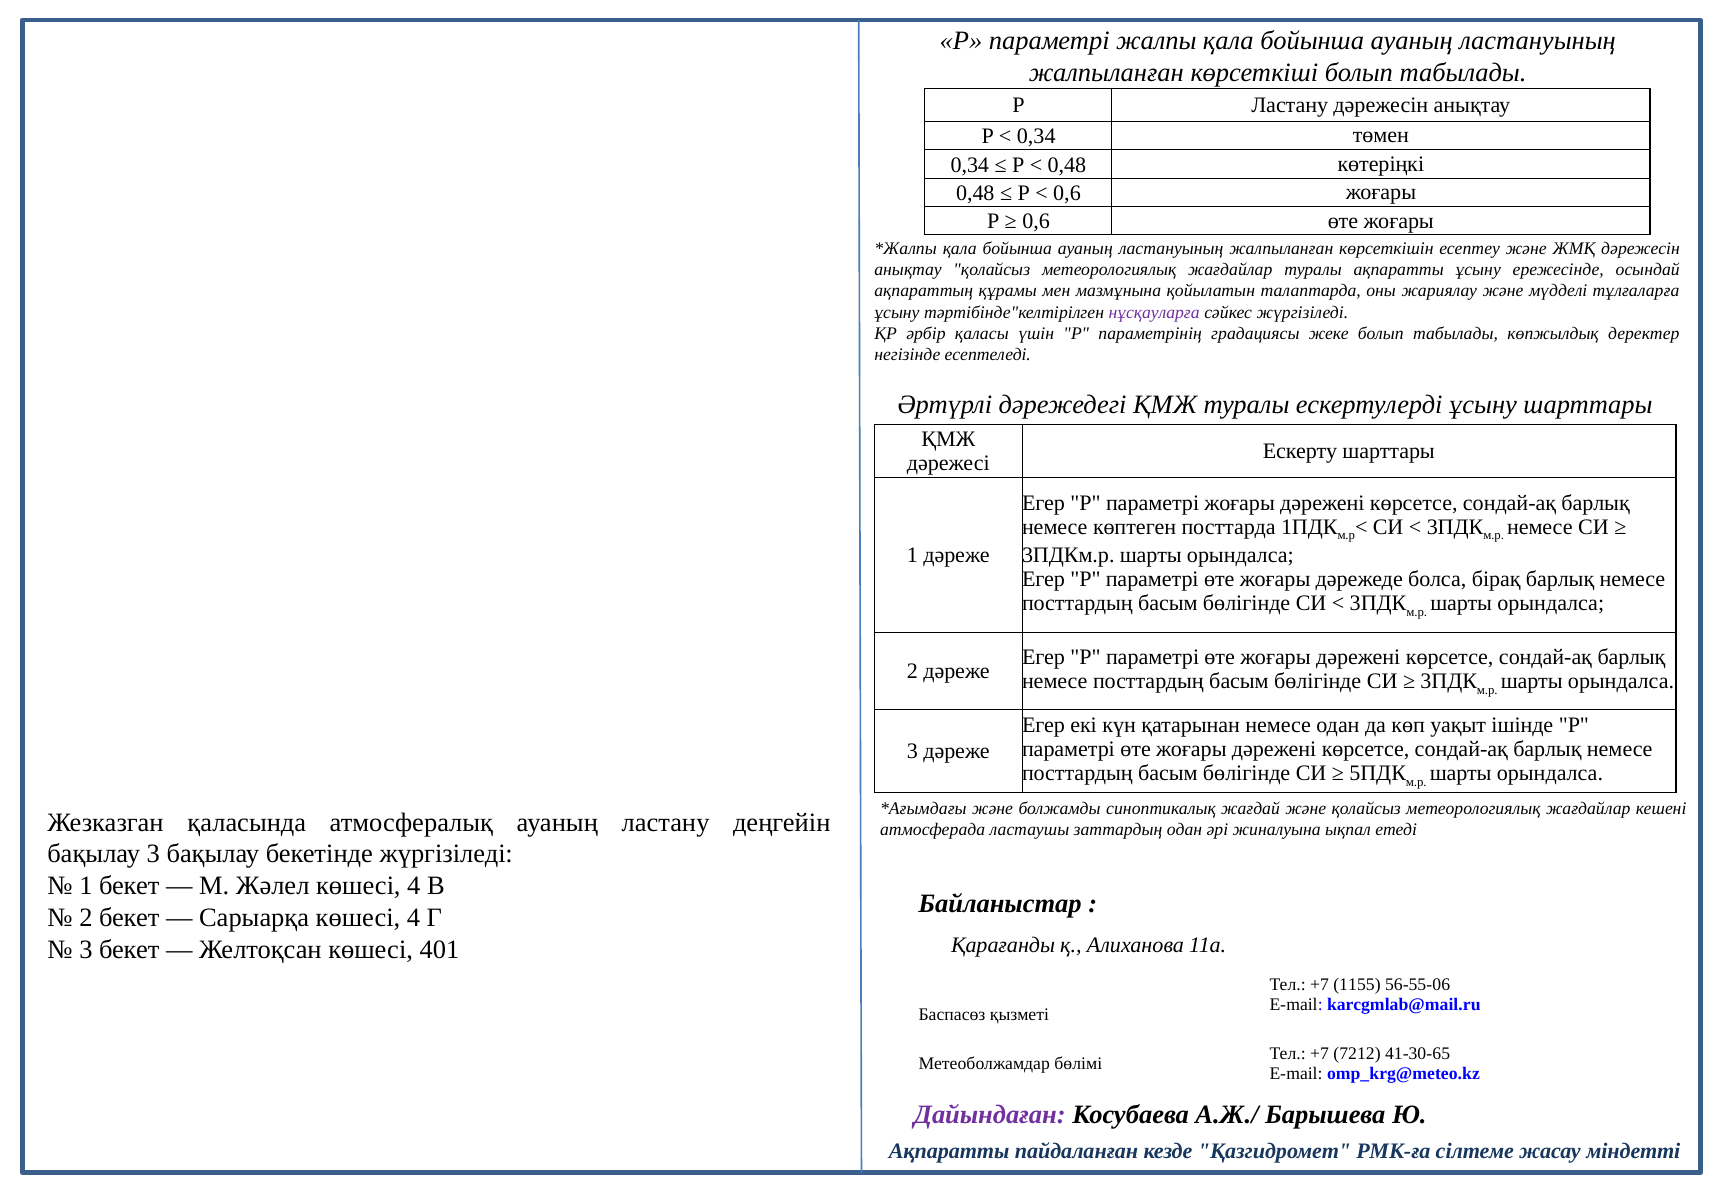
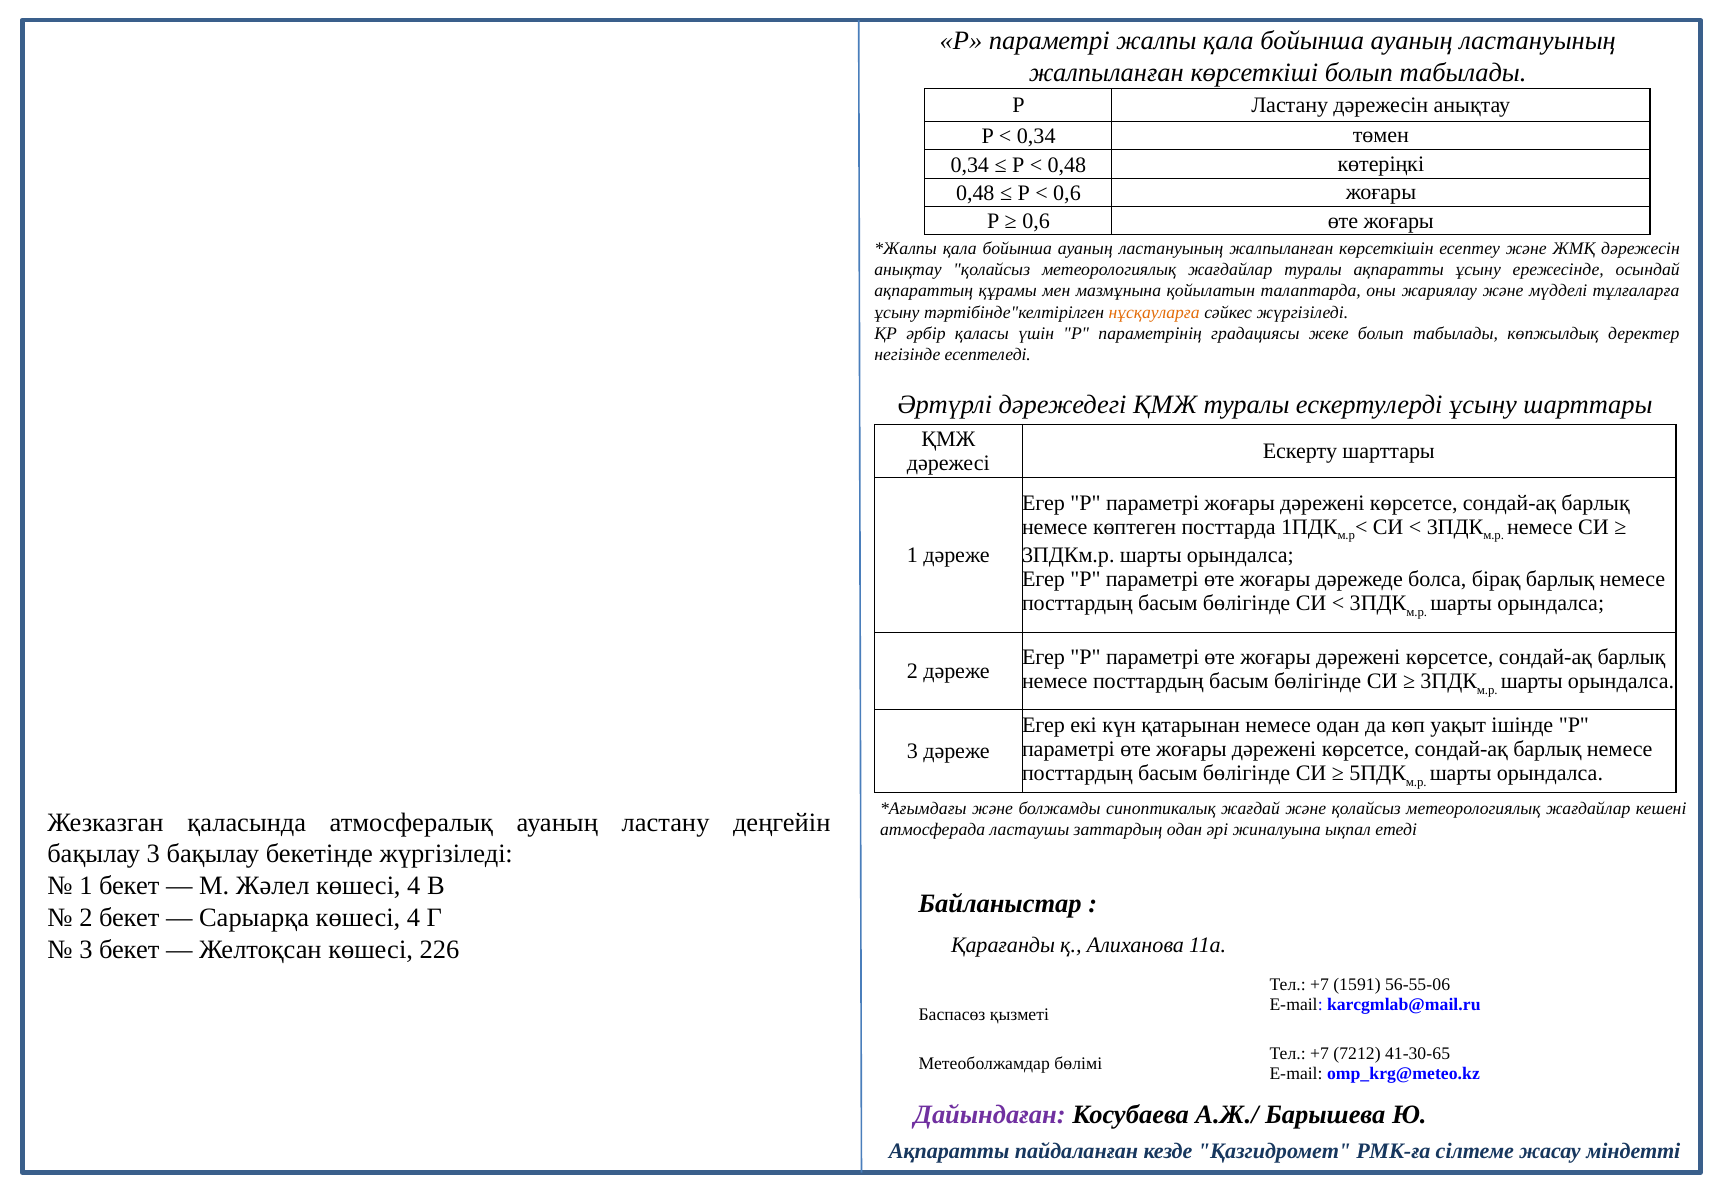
нұсқауларға colour: purple -> orange (1154, 312)
401: 401 -> 226 (439, 950)
1155: 1155 -> 1591 (1357, 985)
